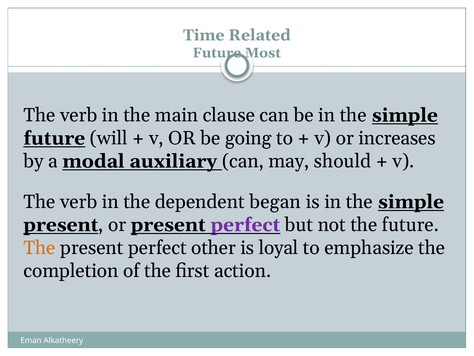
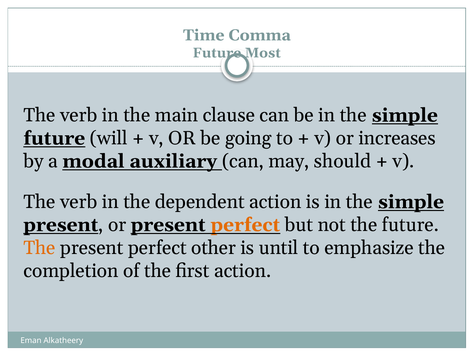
Related: Related -> Comma (260, 35)
dependent began: began -> action (275, 202)
perfect colour: purple -> orange (245, 225)
loyal: loyal -> until (279, 247)
